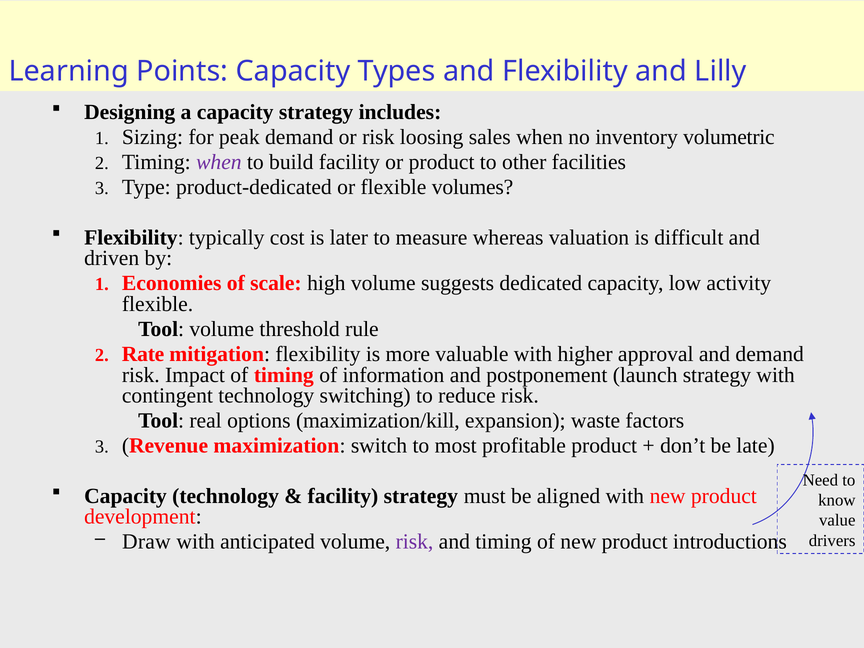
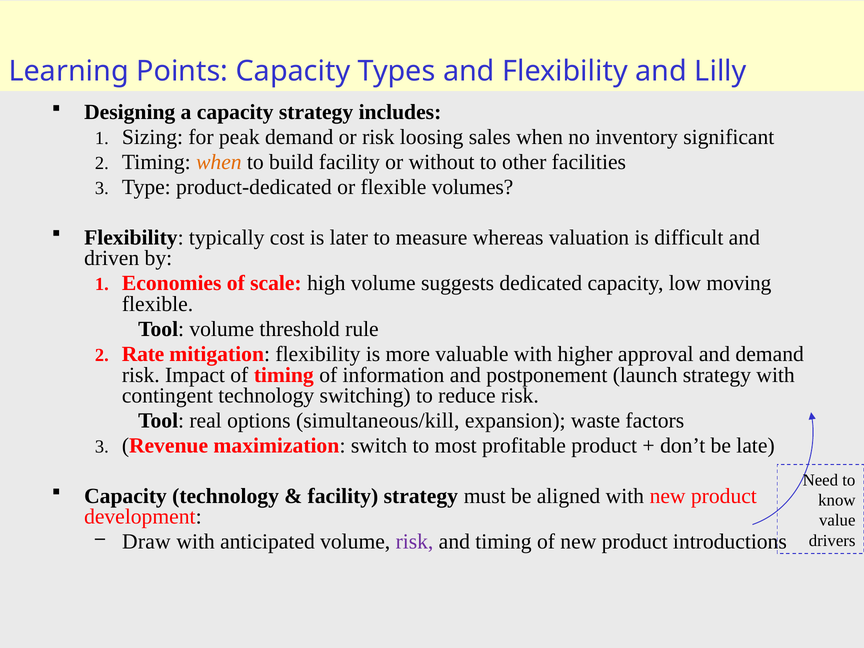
volumetric: volumetric -> significant (729, 137)
when colour: purple -> orange (219, 162)
or product: product -> without (442, 162)
activity: activity -> moving (739, 283)
maximization/kill: maximization/kill -> simultaneous/kill (378, 421)
